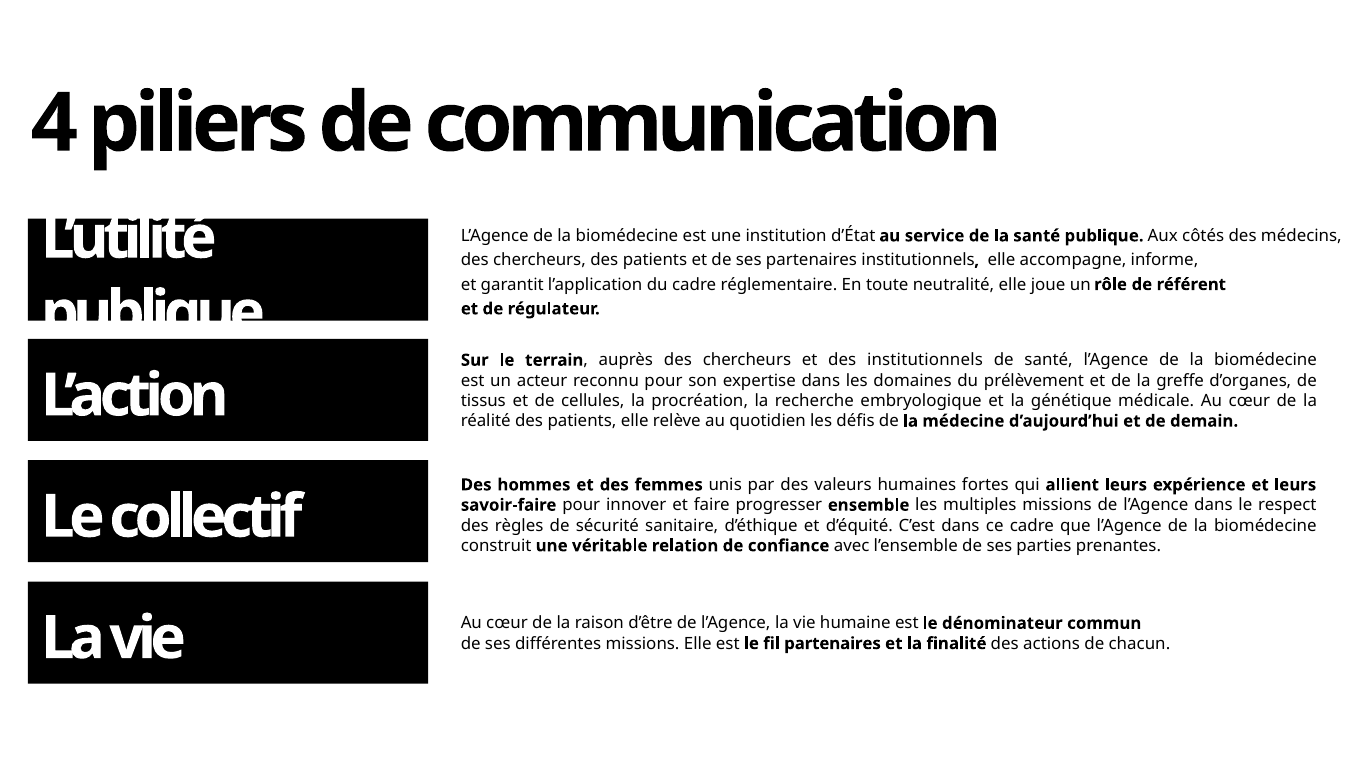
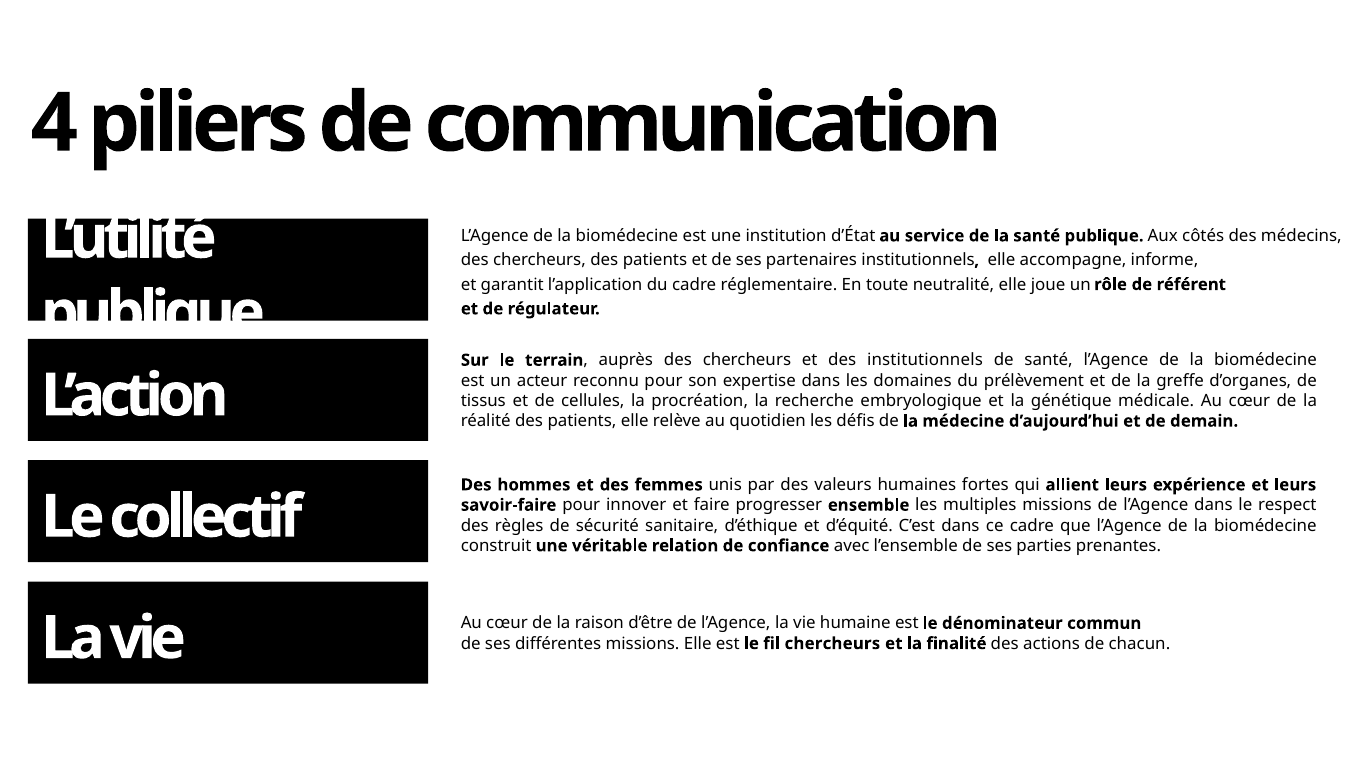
fil partenaires: partenaires -> chercheurs (832, 644)
